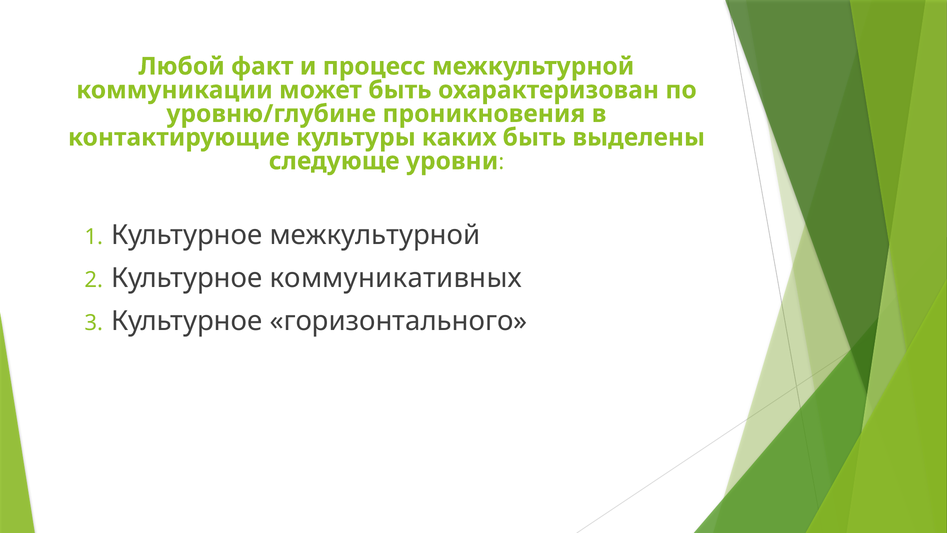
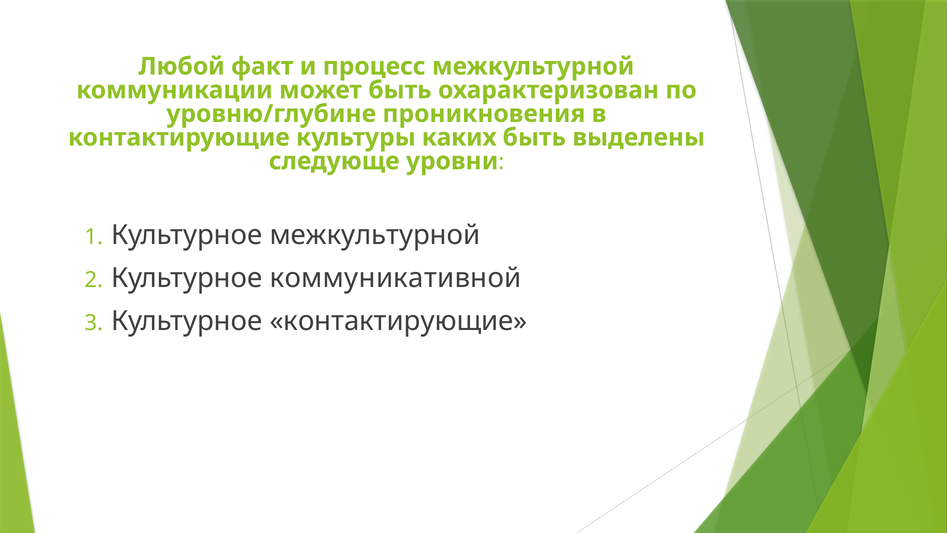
коммуникативных: коммуникативных -> коммуникативной (396, 278)
Культурное горизонтального: горизонтального -> контактирующие (399, 321)
